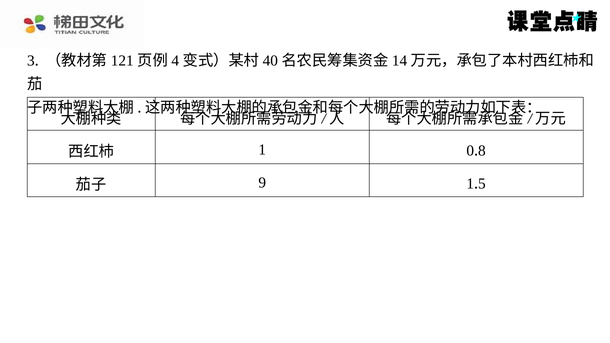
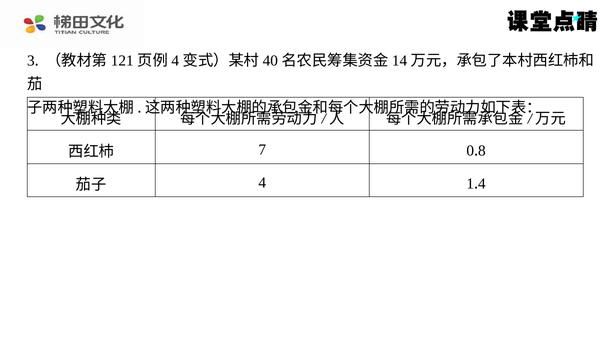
1: 1 -> 7 (262, 150)
9: 9 -> 4 (262, 183)
5: 5 -> 4 (482, 184)
